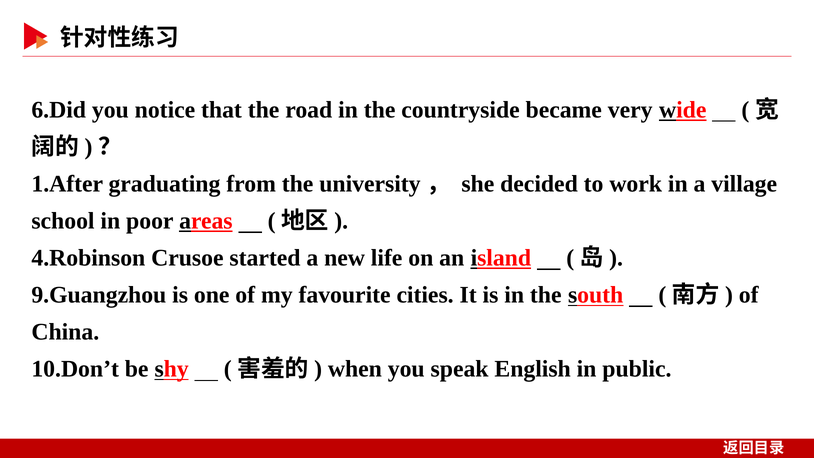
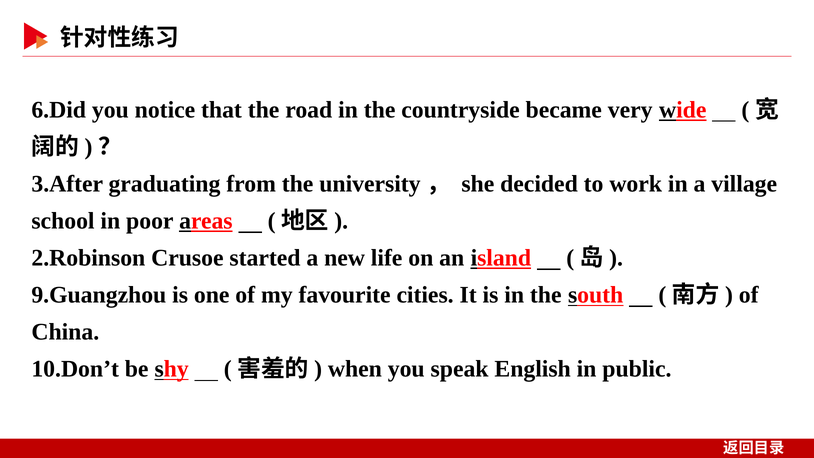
1.After: 1.After -> 3.After (67, 184)
4.Robinson: 4.Robinson -> 2.Robinson (88, 258)
